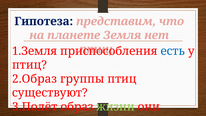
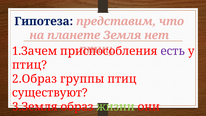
1.Земля: 1.Земля -> 1.Зачем (35, 51)
есть colour: blue -> purple (173, 51)
3.Полёт: 3.Полёт -> 3.Земля (35, 107)
